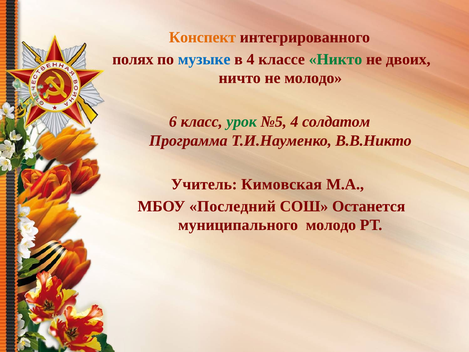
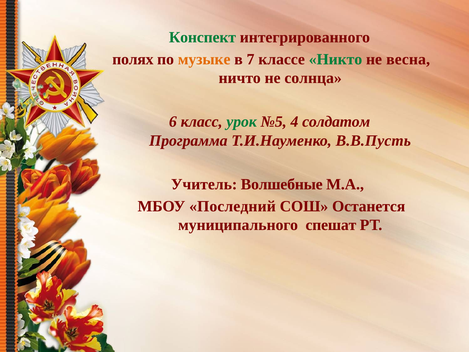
Конспект colour: orange -> green (202, 37)
музыке colour: blue -> orange (204, 59)
в 4: 4 -> 7 (251, 59)
двоих: двоих -> весна (408, 59)
не молодо: молодо -> солнца (313, 78)
В.В.Никто: В.В.Никто -> В.В.Пусть (373, 140)
Кимовская: Кимовская -> Волшебные (282, 184)
муниципального молодо: молодо -> спешат (331, 225)
